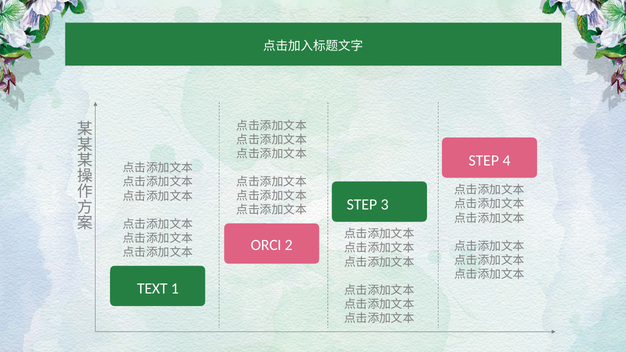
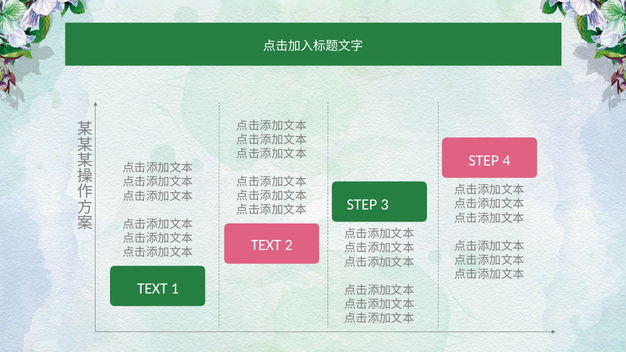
ORCI: ORCI -> TEXT (266, 245)
